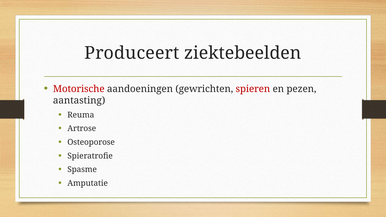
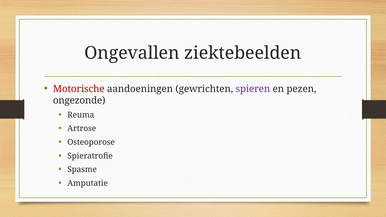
Produceert: Produceert -> Ongevallen (132, 53)
spieren colour: red -> purple (253, 89)
aantasting: aantasting -> ongezonde (79, 100)
